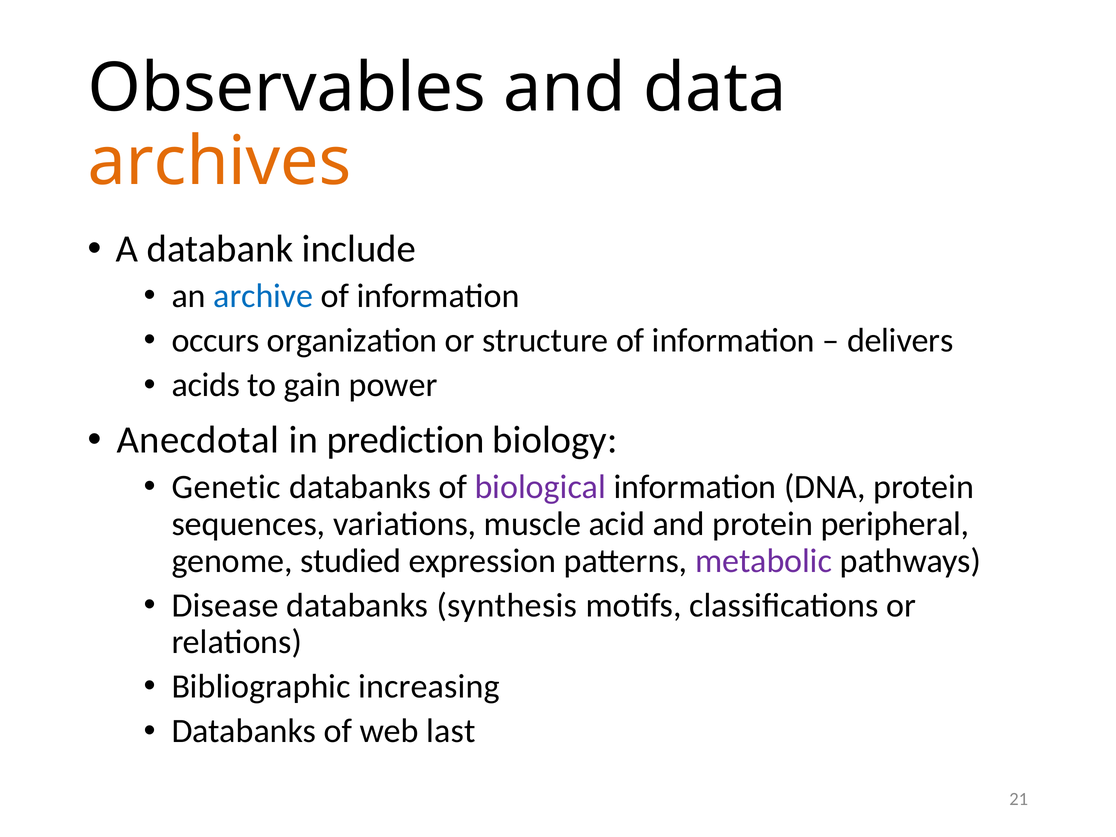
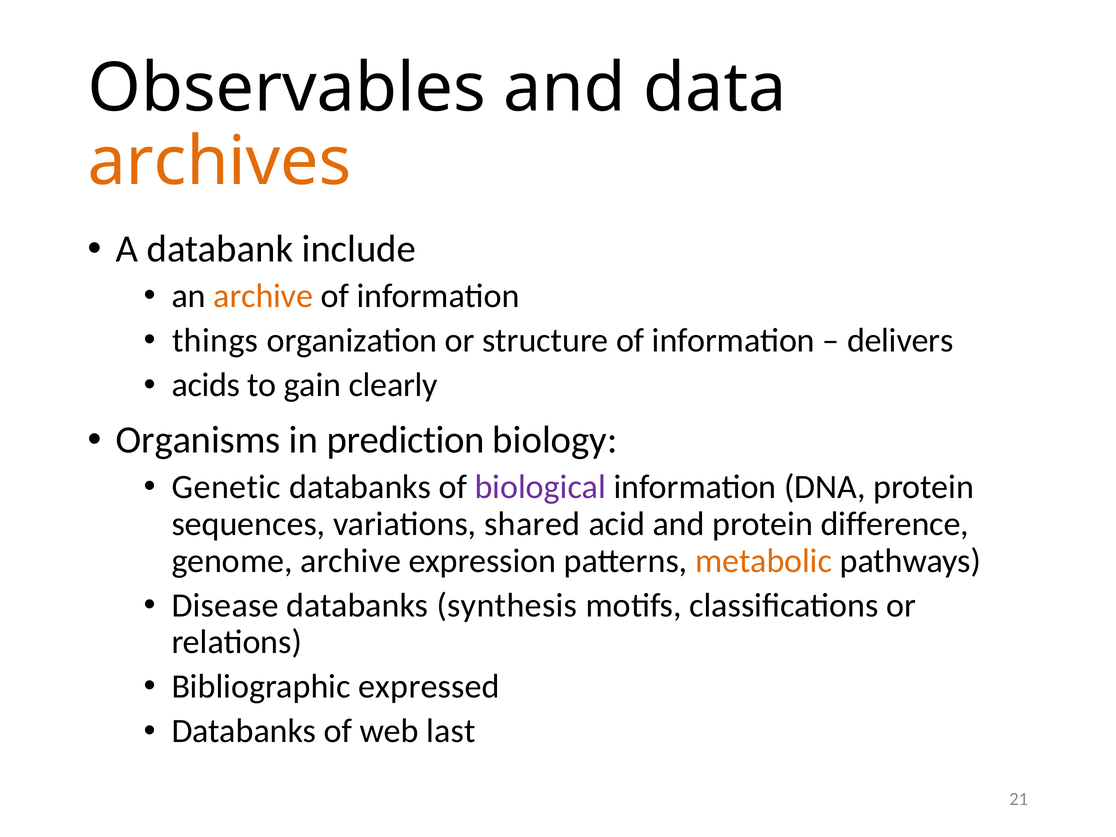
archive colour: blue -> orange (263, 296)
occurs: occurs -> things (215, 341)
power: power -> clearly (393, 385)
Anecdotal: Anecdotal -> Organisms (198, 440)
muscle: muscle -> shared (532, 524)
peripheral: peripheral -> difference (895, 524)
genome studied: studied -> archive (351, 561)
metabolic colour: purple -> orange (764, 561)
increasing: increasing -> expressed (429, 687)
